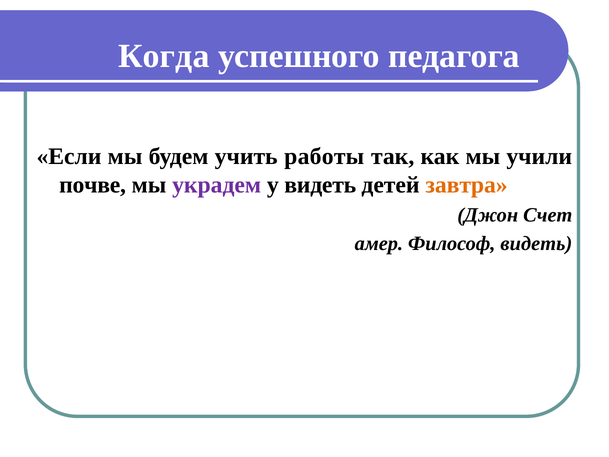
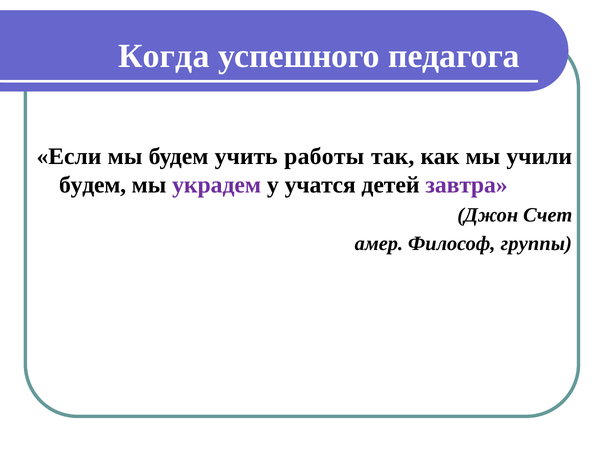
почве: почве -> будем (93, 185)
у видеть: видеть -> учатся (320, 185)
завтра colour: orange -> purple (467, 185)
Философ видеть: видеть -> группы (536, 243)
